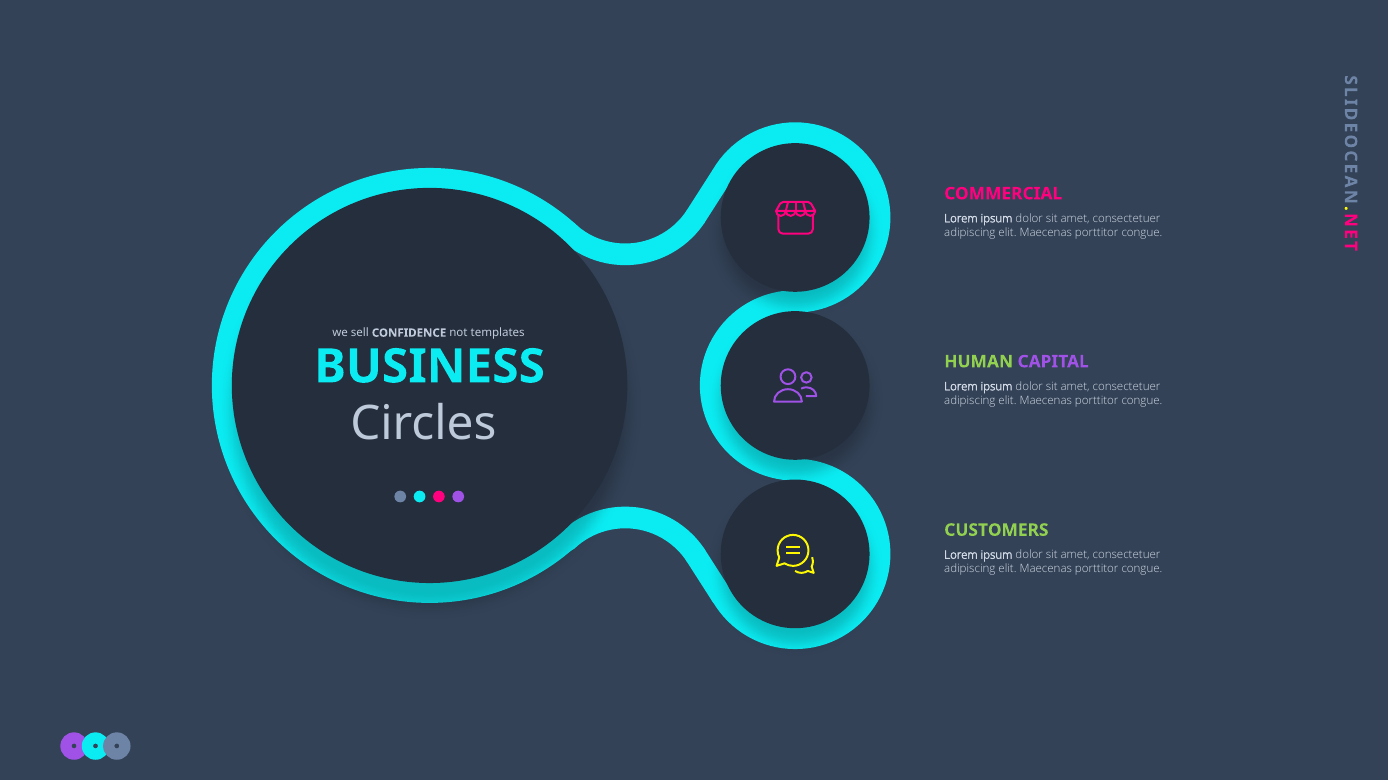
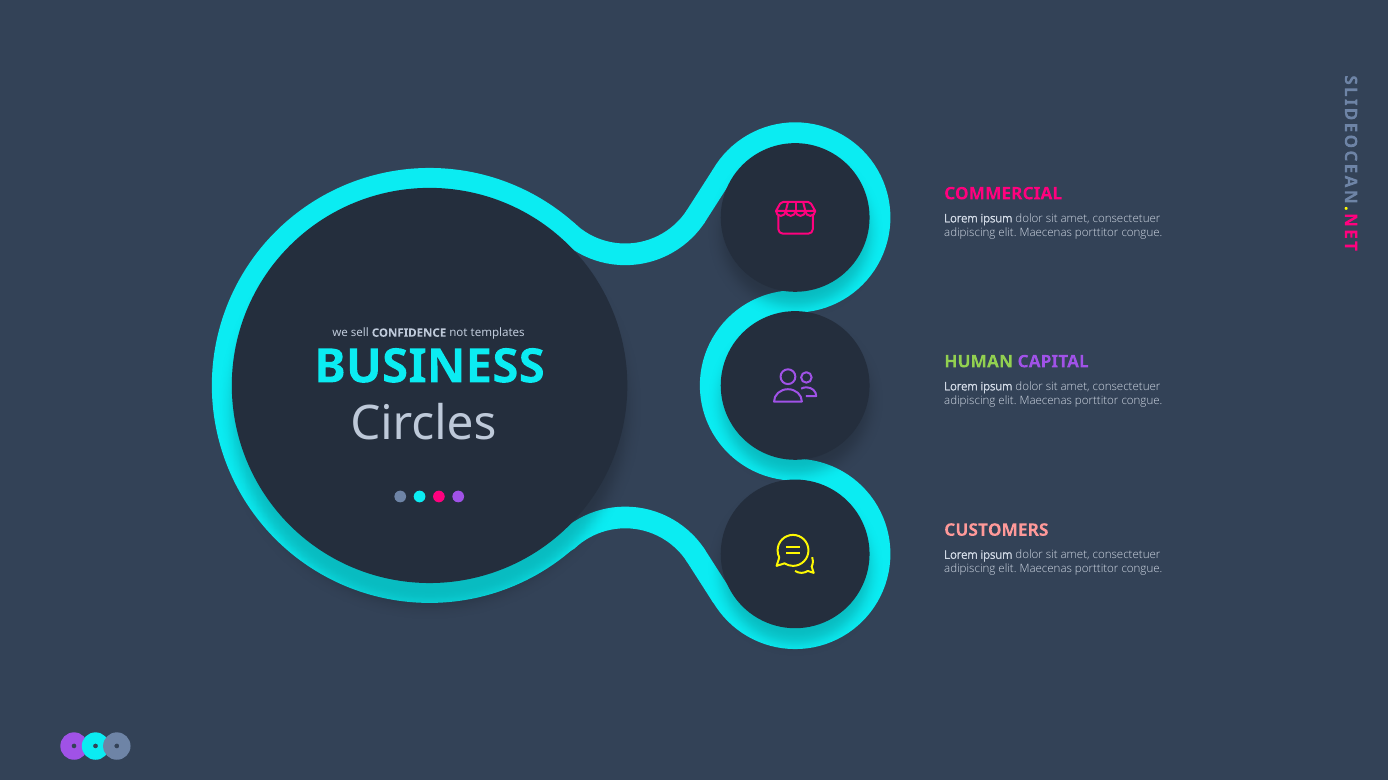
CUSTOMERS colour: light green -> pink (996, 531)
